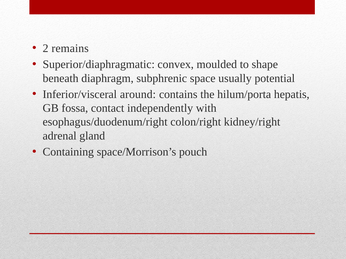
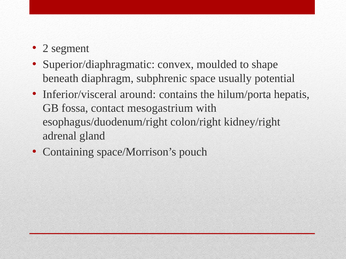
remains: remains -> segment (70, 48)
independently: independently -> mesogastrium (160, 108)
